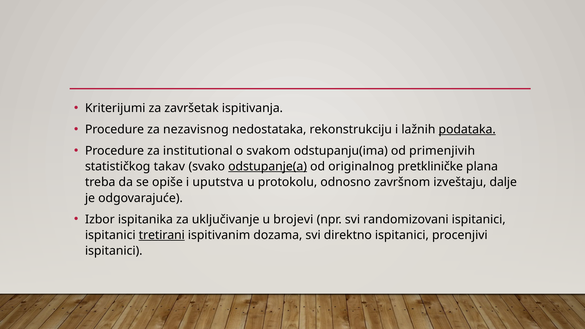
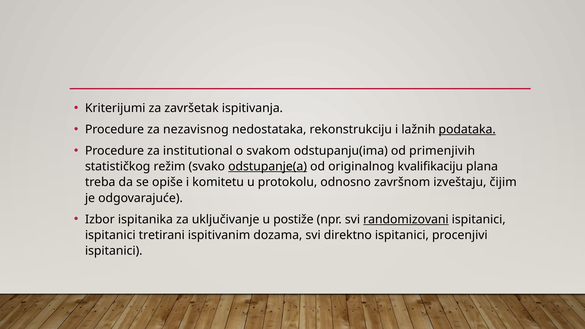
takav: takav -> režim (169, 167)
pretkliničke: pretkliničke -> kvalifikaciju (430, 167)
uputstva: uputstva -> komitetu (218, 182)
dalje: dalje -> čijim (503, 182)
brojevi: brojevi -> postiže (293, 219)
randomizovani underline: none -> present (406, 219)
tretirani underline: present -> none (162, 235)
